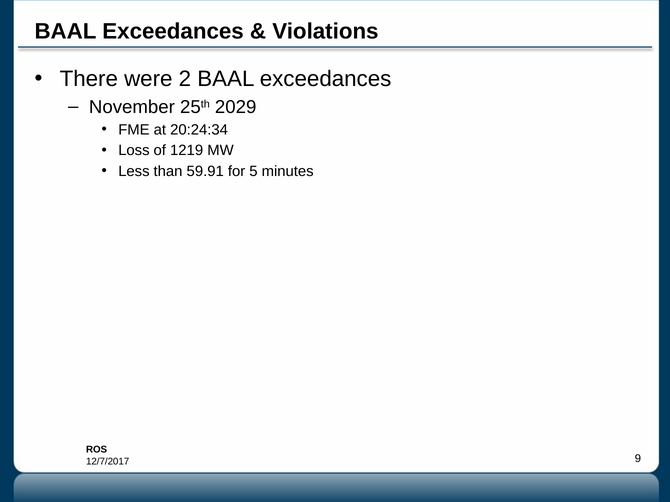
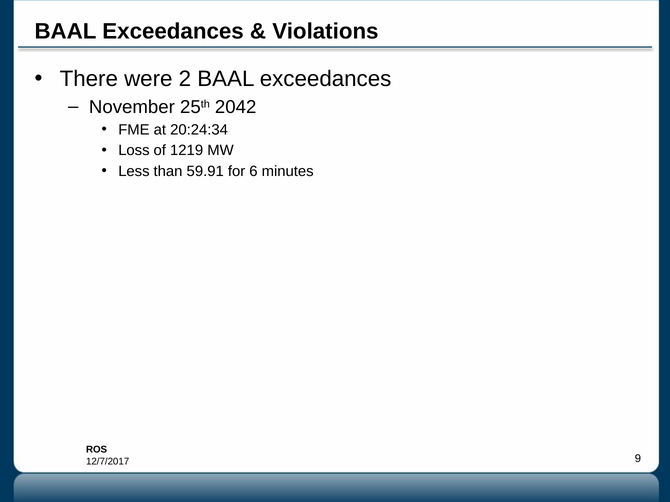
2029: 2029 -> 2042 (236, 107)
5: 5 -> 6 (253, 172)
